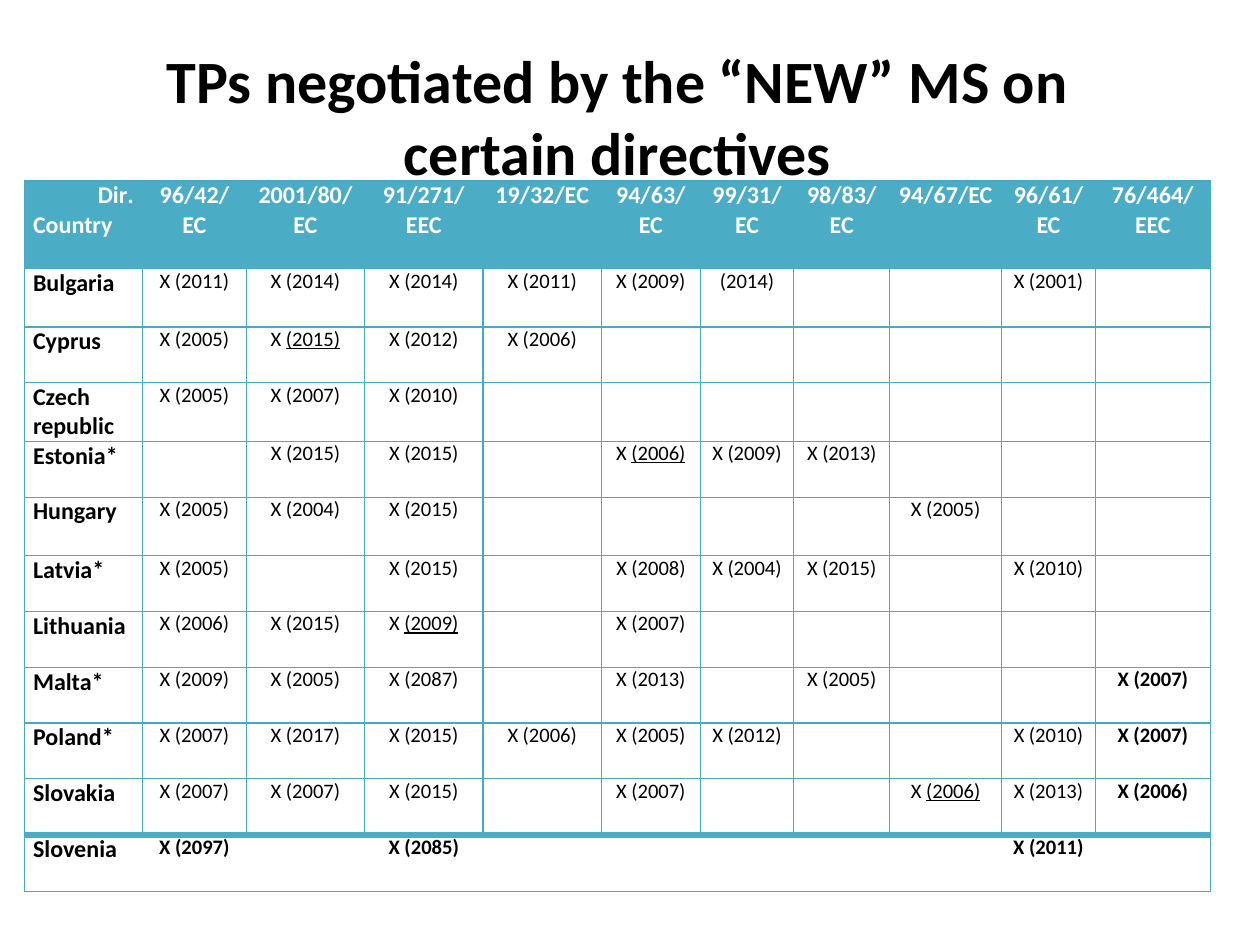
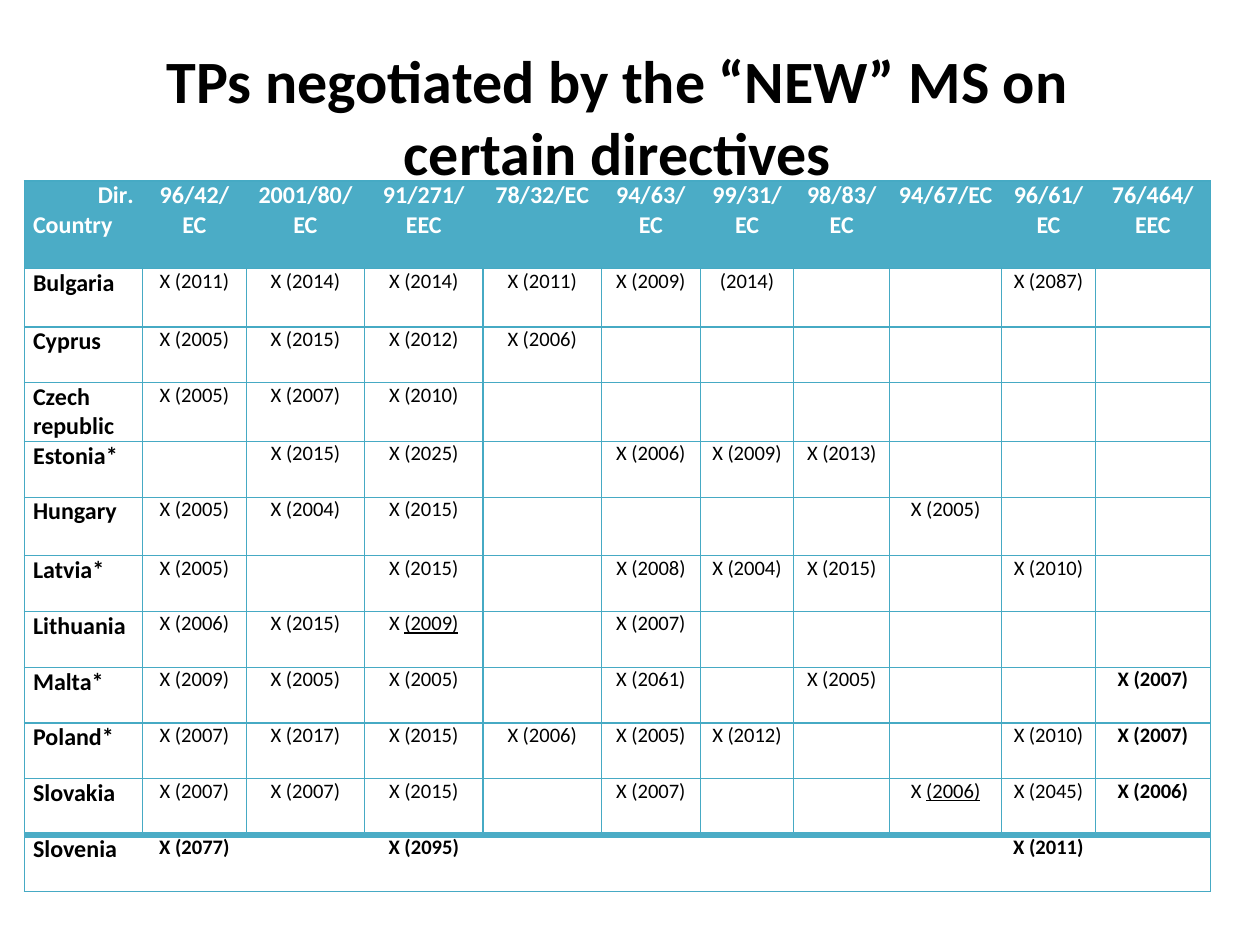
19/32/EC: 19/32/EC -> 78/32/EC (542, 196)
2001: 2001 -> 2087 (1056, 281)
2015 underline: present -> none (313, 340)
2015 Х 2015: 2015 -> 2025 (431, 454)
2006 underline: present -> none (658, 454)
2005 Х 2087: 2087 -> 2005 (431, 680)
2013: 2013 -> 2061 (658, 680)
2013: 2013 -> 2045 (1056, 792)
2097: 2097 -> 2077 (202, 848)
2085: 2085 -> 2095 (432, 848)
